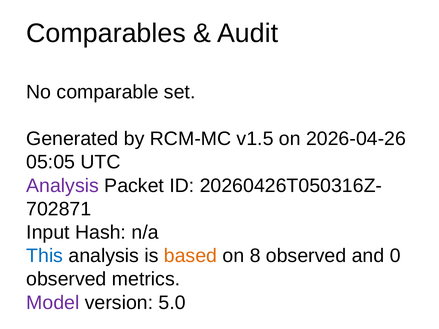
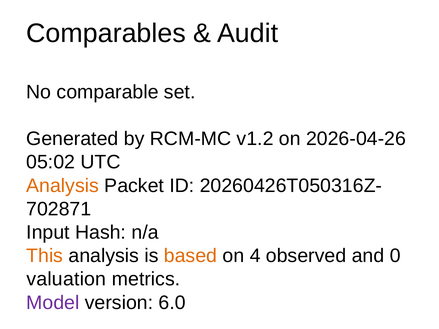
v1.5: v1.5 -> v1.2 (255, 139)
05:05: 05:05 -> 05:02 (51, 162)
Analysis colour: purple -> orange (63, 186)
This colour: blue -> orange (45, 256)
8: 8 -> 4 (255, 256)
observed: observed -> valuation (66, 279)
5.0: 5.0 -> 6.0 (172, 303)
